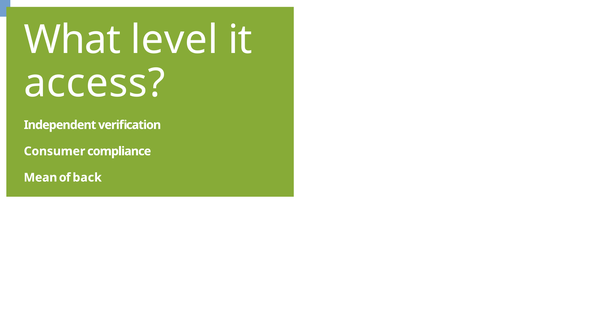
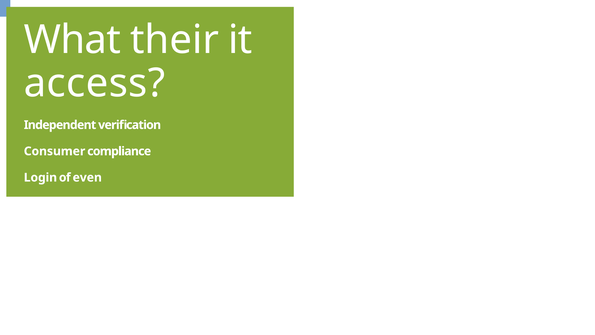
level: level -> their (175, 40)
Mean: Mean -> Login (40, 177)
back: back -> even (87, 177)
